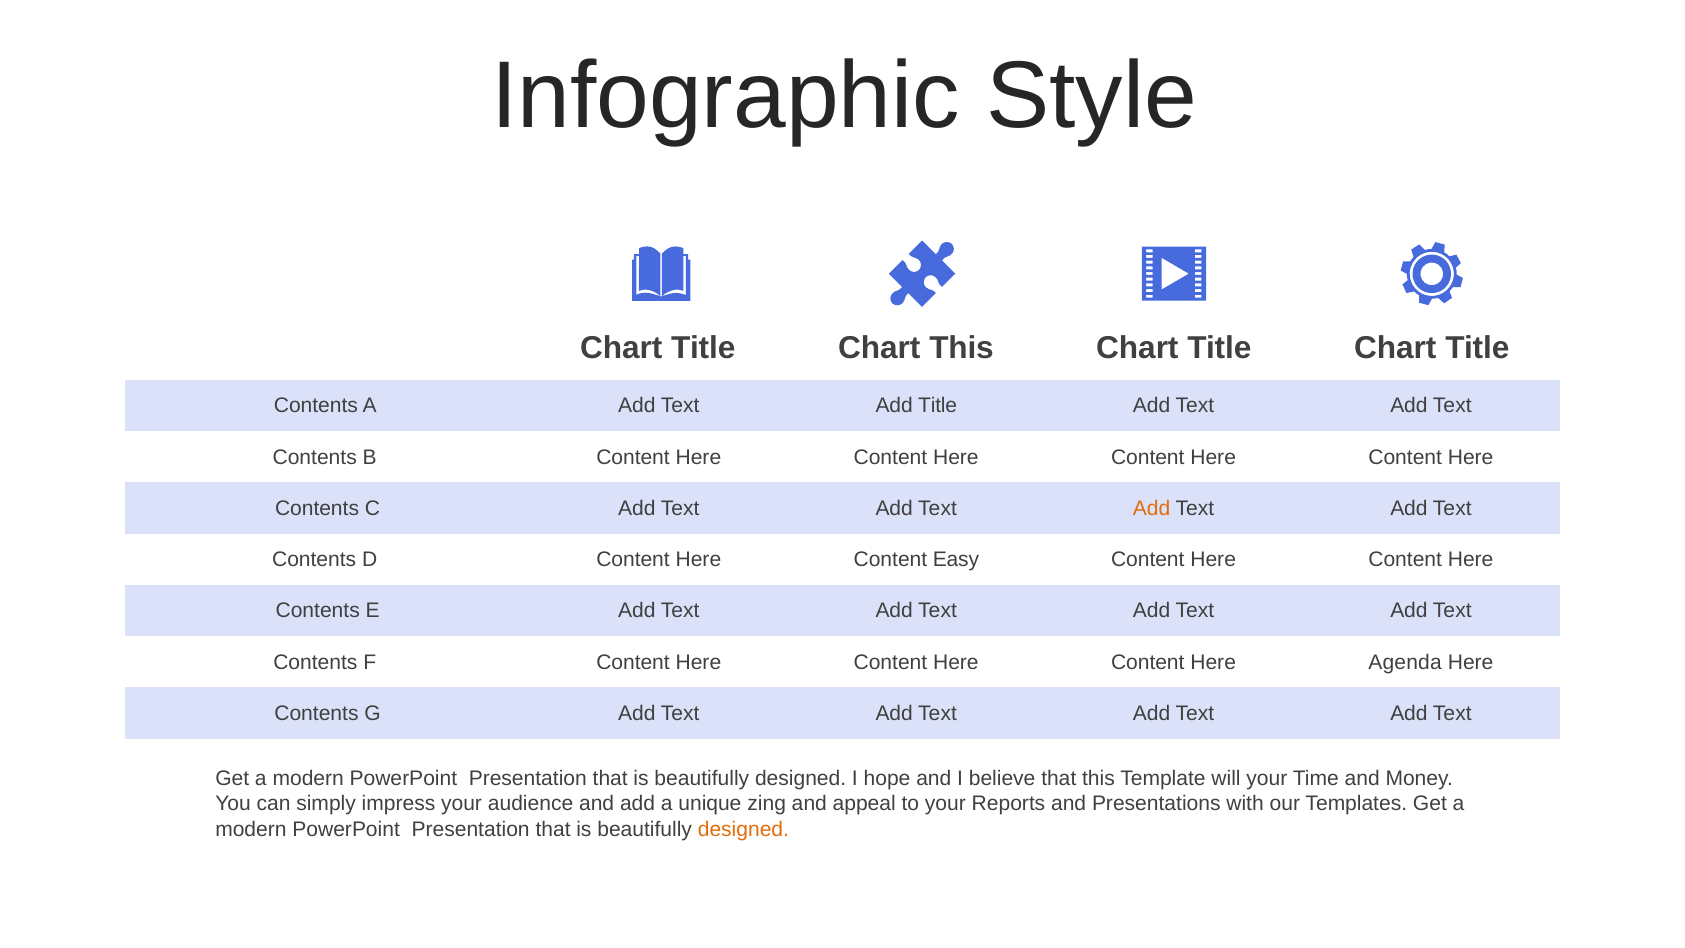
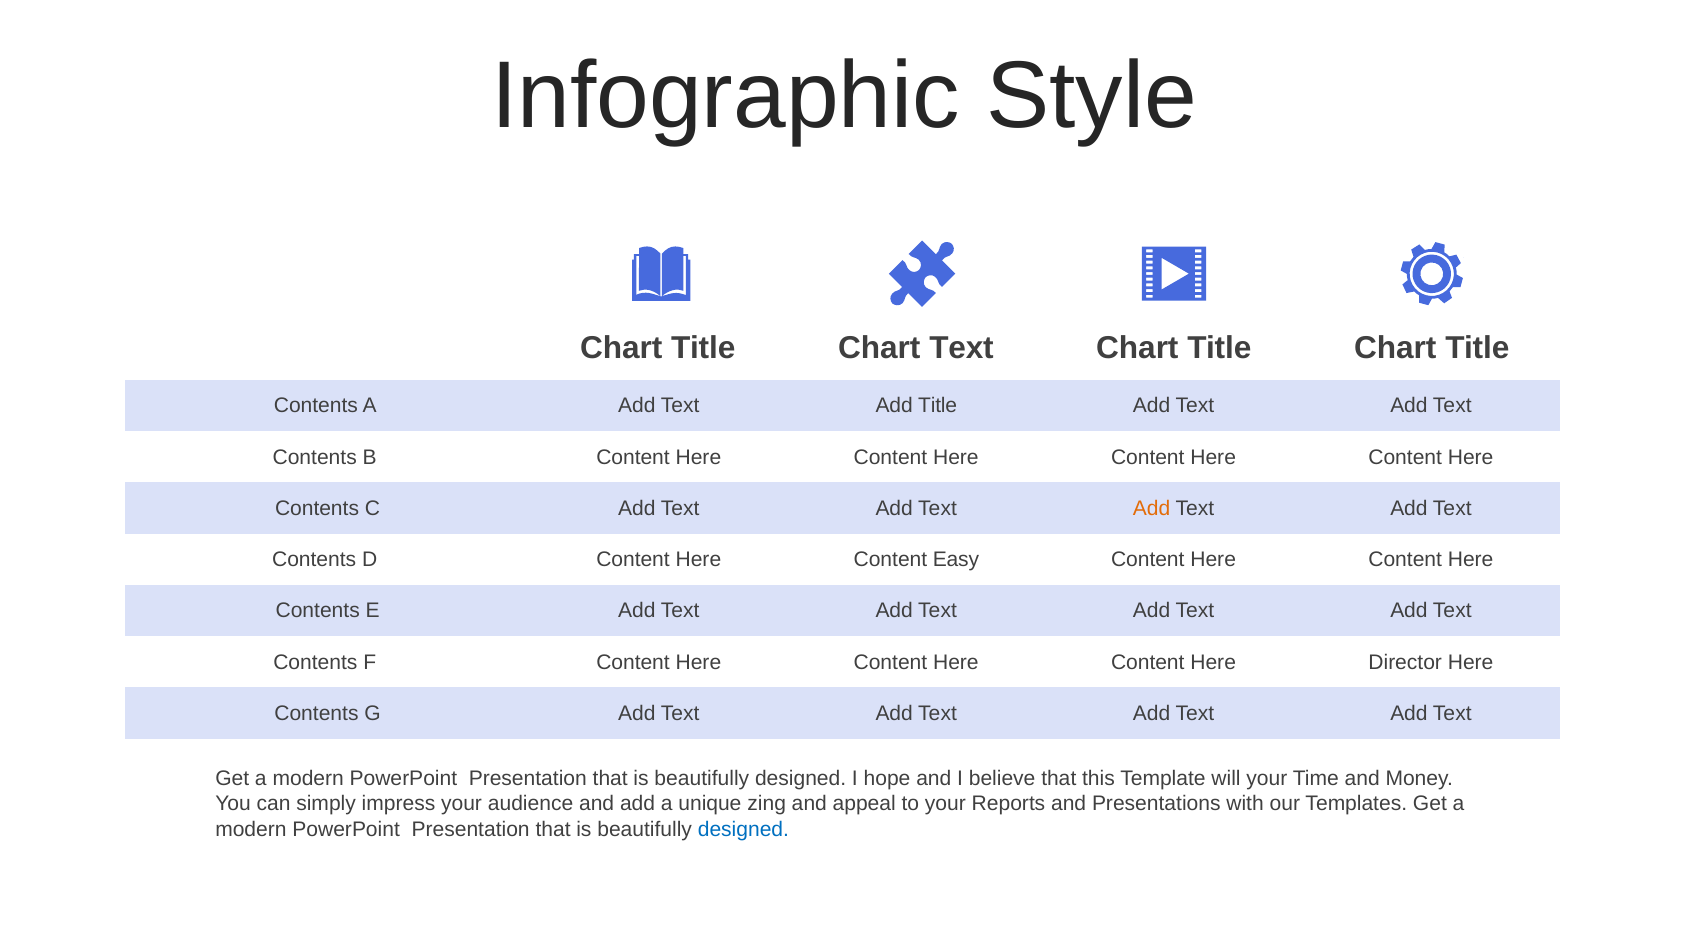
Chart This: This -> Text (961, 348)
Agenda: Agenda -> Director (1405, 662)
designed colour: orange -> blue (743, 829)
